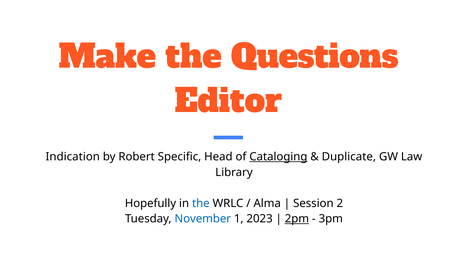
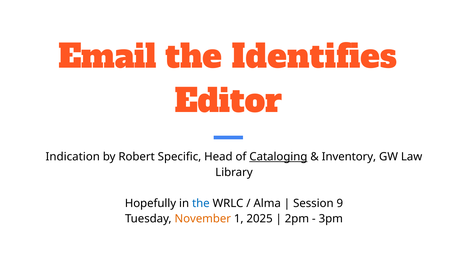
Make: Make -> Email (108, 57)
Questions: Questions -> Identifies (314, 57)
Duplicate: Duplicate -> Inventory (349, 157)
2: 2 -> 9 (340, 203)
November colour: blue -> orange (203, 219)
2023: 2023 -> 2025 (260, 219)
2pm underline: present -> none (297, 219)
